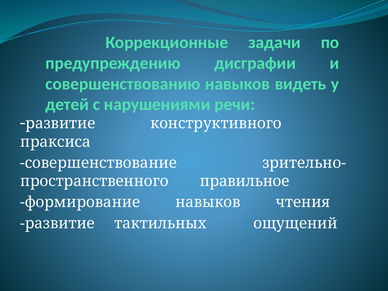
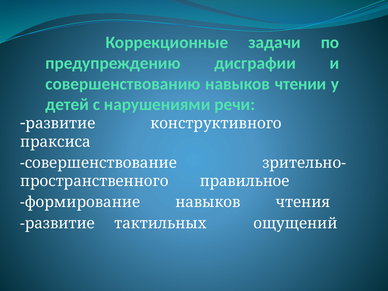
видеть: видеть -> чтении (301, 84)
